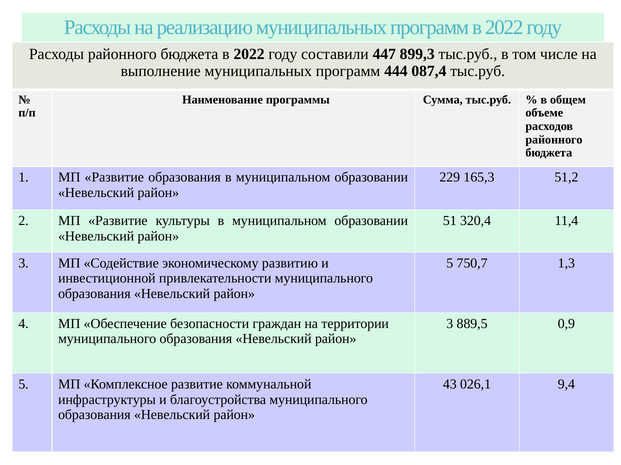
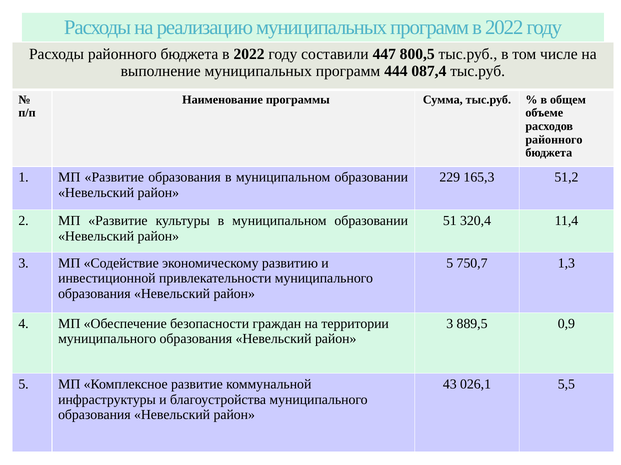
899,3: 899,3 -> 800,5 (417, 54)
9,4: 9,4 -> 5,5 (566, 385)
